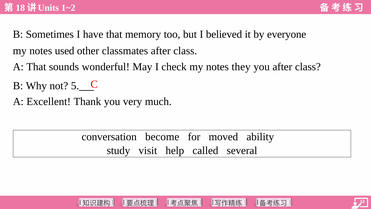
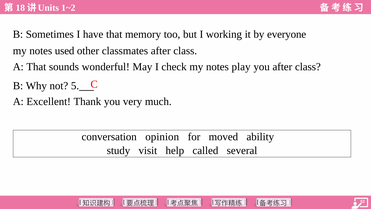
believed: believed -> working (224, 34)
they: they -> play (241, 67)
become: become -> opinion (162, 137)
